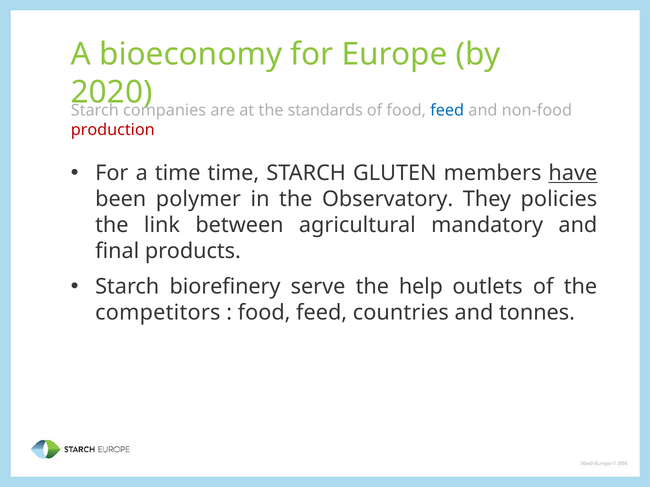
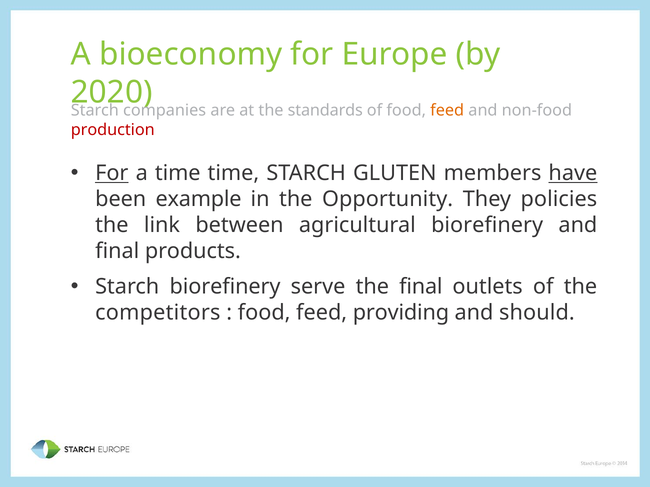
feed colour: blue -> orange (447, 111)
For underline: none -> present (112, 173)
polymer: polymer -> example (199, 199)
Observatory: Observatory -> Opportunity (388, 199)
agricultural mandatory: mandatory -> biorefinery (487, 225)
the help: help -> final (421, 287)
countries: countries -> providing (401, 313)
tonnes: tonnes -> should (537, 313)
